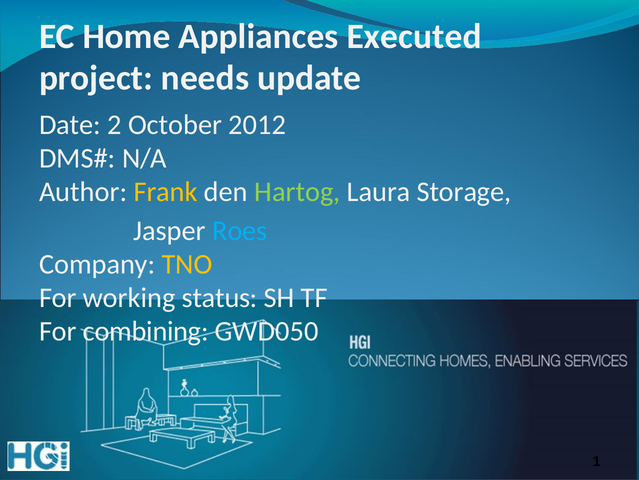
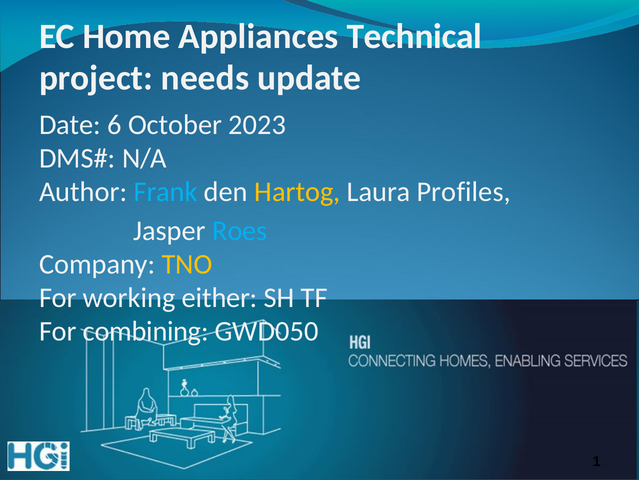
Executed: Executed -> Technical (414, 36)
2: 2 -> 6 (114, 125)
2012: 2012 -> 2023 (257, 125)
Frank colour: yellow -> light blue (166, 192)
Hartog colour: light green -> yellow (297, 192)
Storage: Storage -> Profiles (464, 192)
status: status -> either (220, 298)
